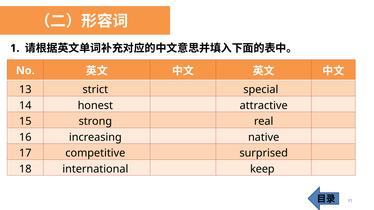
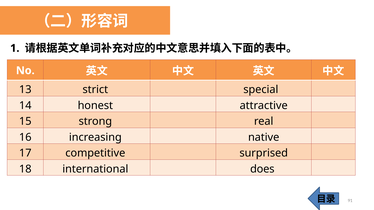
keep: keep -> does (262, 169)
